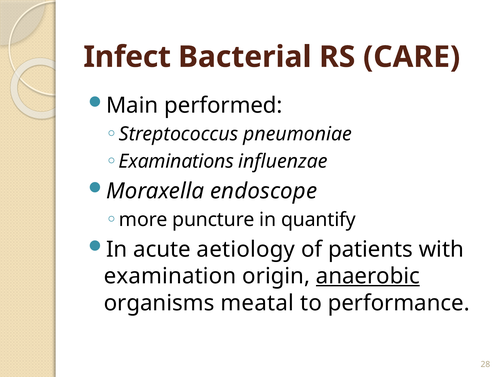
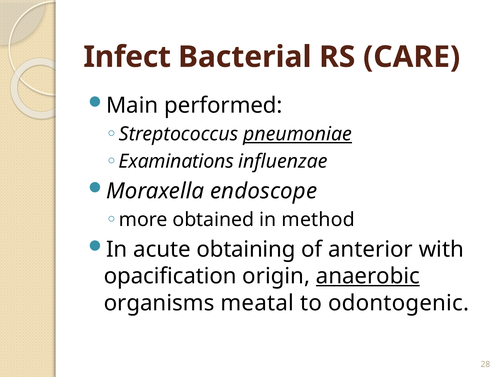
pneumoniae underline: none -> present (298, 134)
puncture: puncture -> obtained (213, 220)
quantify: quantify -> method (318, 220)
aetiology: aetiology -> obtaining (246, 249)
patients: patients -> anterior (370, 249)
examination: examination -> opacification (170, 276)
performance: performance -> odontogenic (399, 303)
